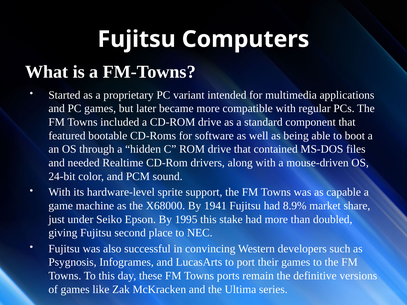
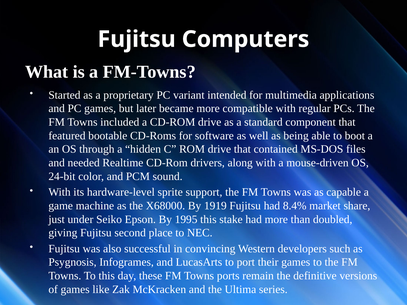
1941: 1941 -> 1919 (215, 206)
8.9%: 8.9% -> 8.4% (295, 206)
